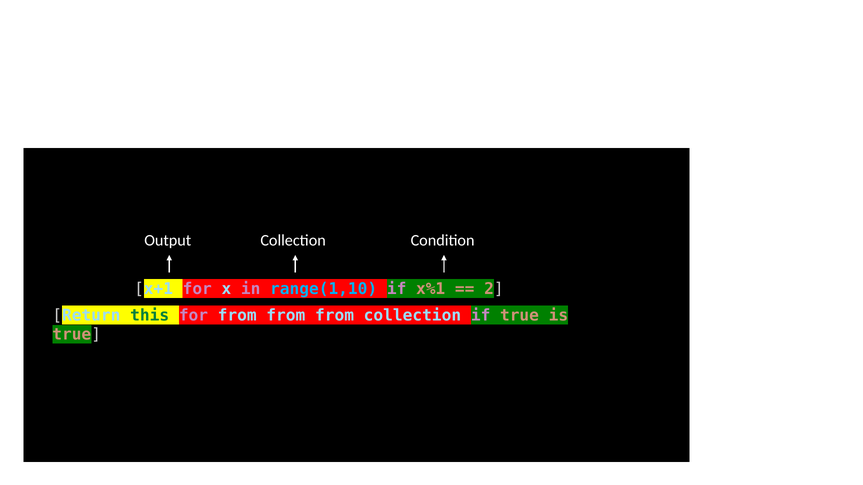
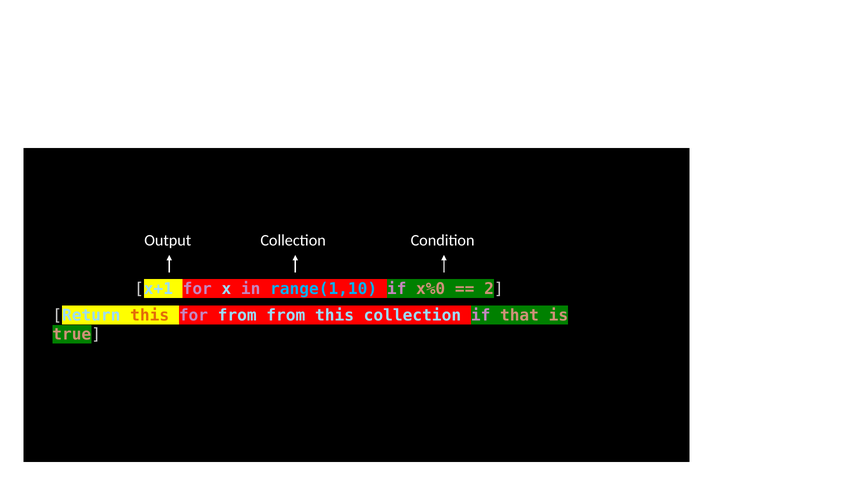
x%1: x%1 -> x%0 (431, 289)
this colour: green -> orange (150, 315)
from: from -> this (335, 315)
if true: true -> that (520, 315)
